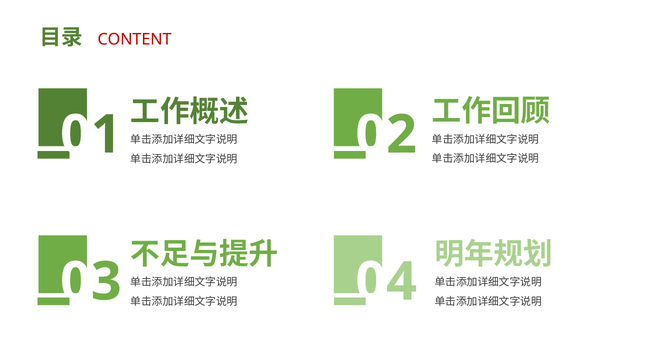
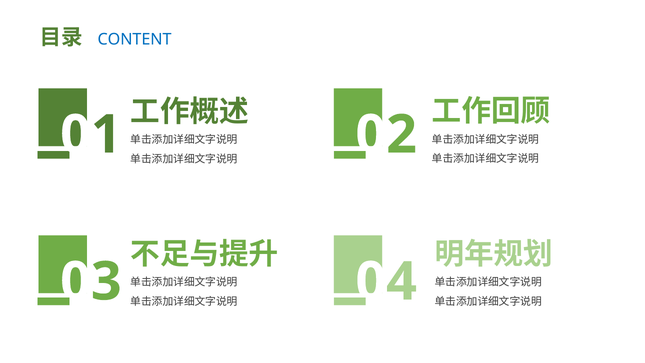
CONTENT colour: red -> blue (135, 40)
